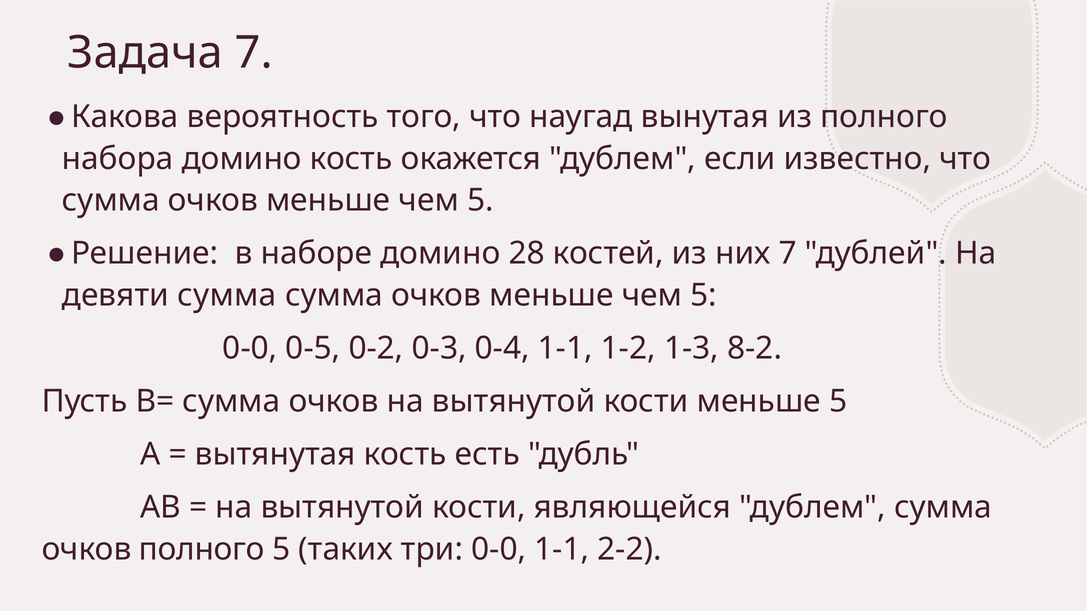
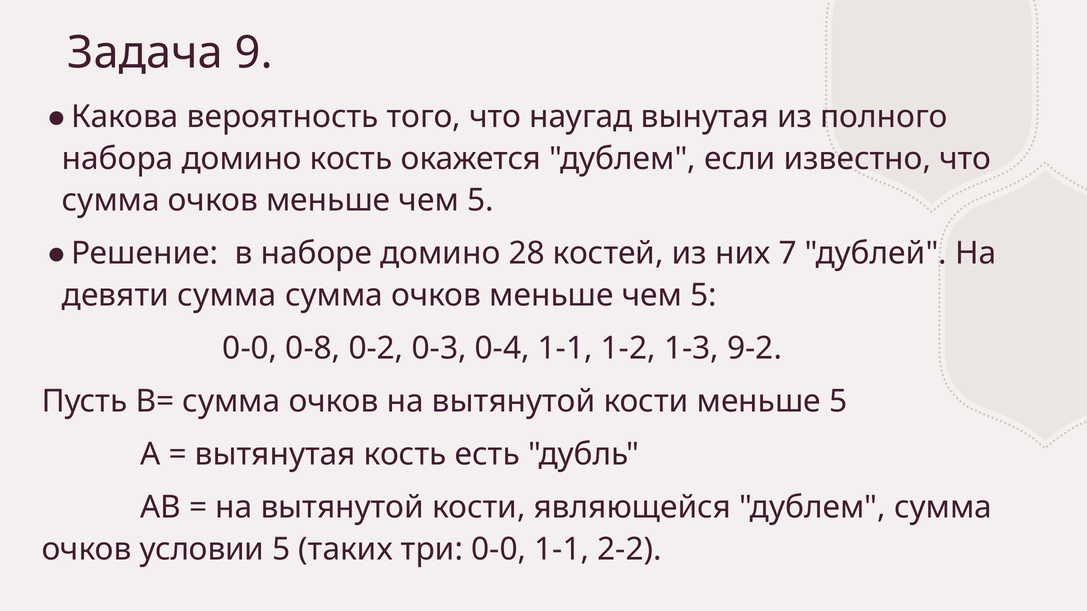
Задача 7: 7 -> 9 (254, 53)
0-5: 0-5 -> 0-8 (313, 349)
8-2: 8-2 -> 9-2 (755, 349)
очков полного: полного -> условии (202, 550)
